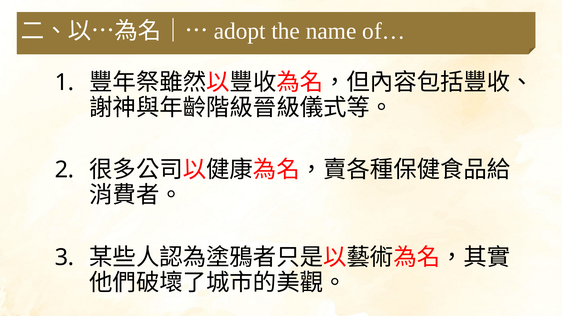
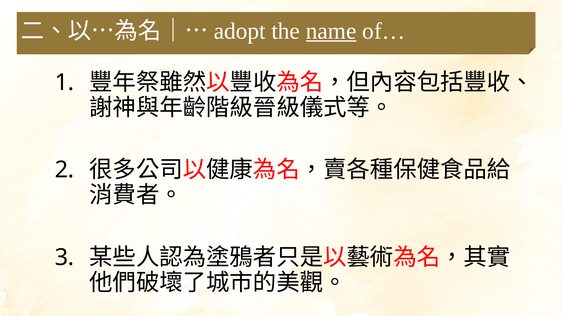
name underline: none -> present (331, 31)
